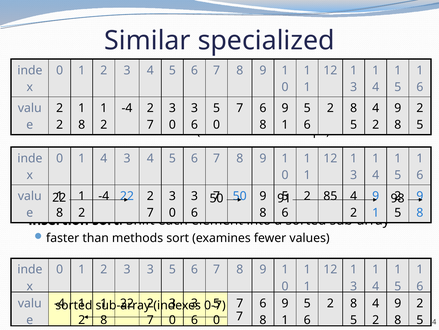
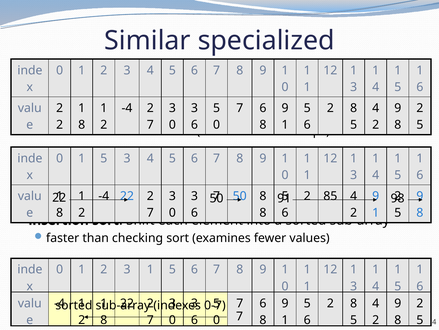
0 1 4: 4 -> 5 (104, 158)
50 9: 9 -> 8 (263, 196)
methods: methods -> checking (138, 238)
2 3 3: 3 -> 1 (150, 269)
